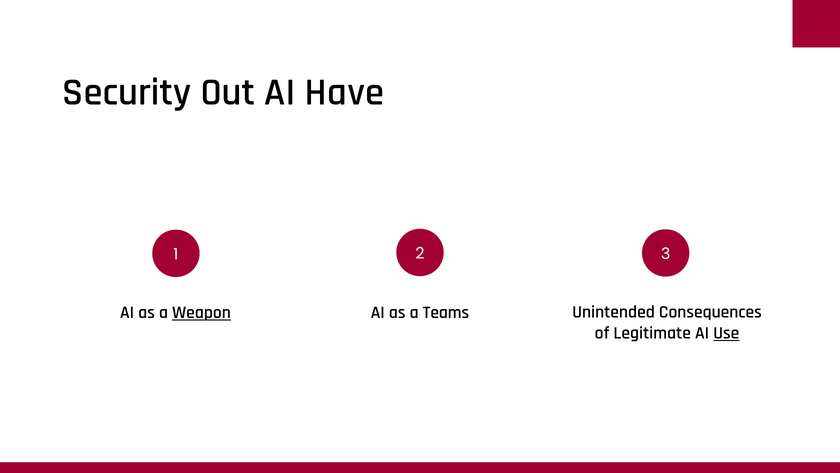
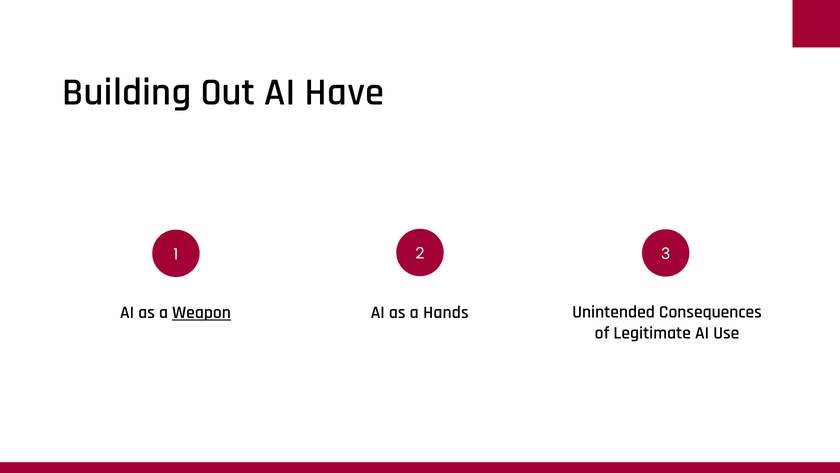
Security: Security -> Building (127, 92)
Teams: Teams -> Hands (446, 312)
Use underline: present -> none (726, 332)
